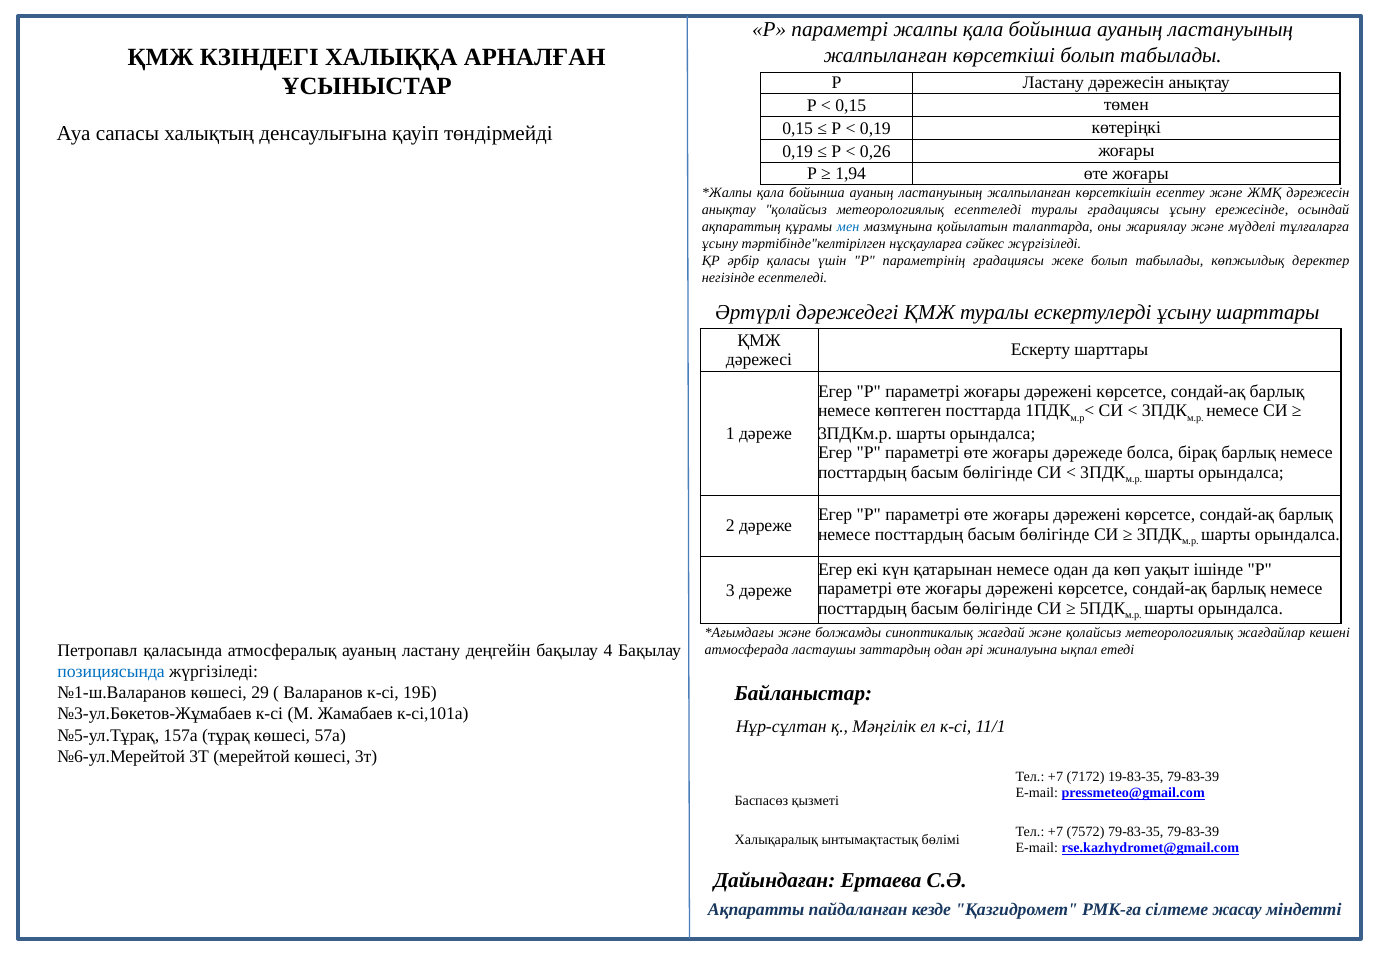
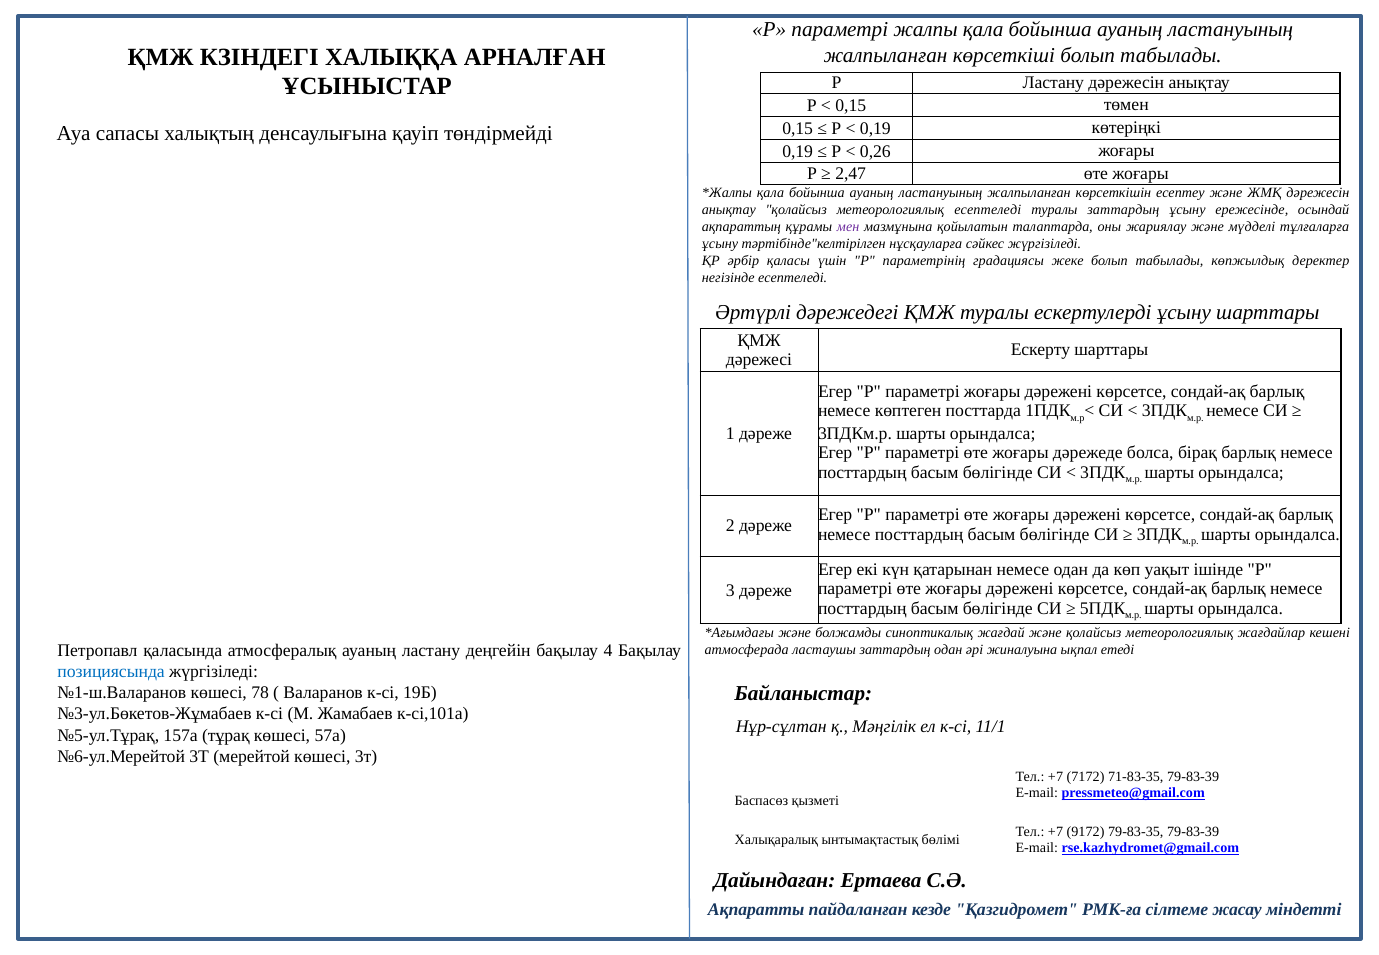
1,94: 1,94 -> 2,47 (851, 174)
туралы градациясы: градациясы -> заттардың (1123, 210)
мен colour: blue -> purple (848, 227)
29: 29 -> 78 (260, 692)
19-83-35: 19-83-35 -> 71-83-35 (1136, 777)
7572: 7572 -> 9172 (1086, 832)
